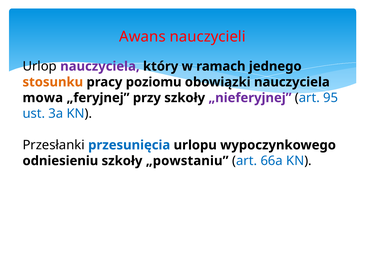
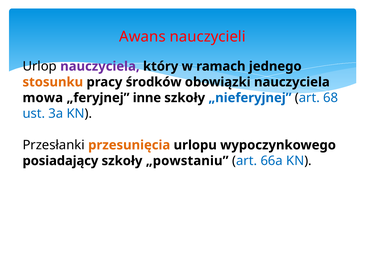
poziomu: poziomu -> środków (154, 82)
przy: przy -> inne (147, 98)
„nieferyjnej colour: purple -> blue (250, 98)
95: 95 -> 68 (331, 98)
przesunięcia colour: blue -> orange (129, 145)
odniesieniu: odniesieniu -> posiadający (60, 161)
